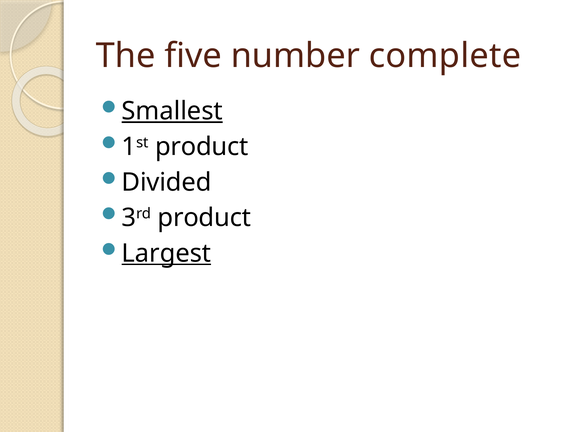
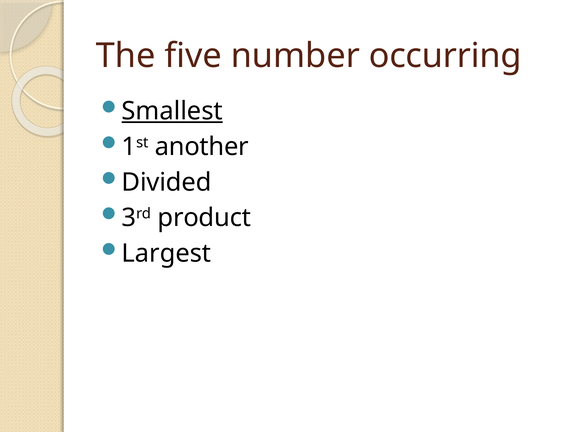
complete: complete -> occurring (445, 56)
1st product: product -> another (202, 146)
Largest underline: present -> none (166, 253)
